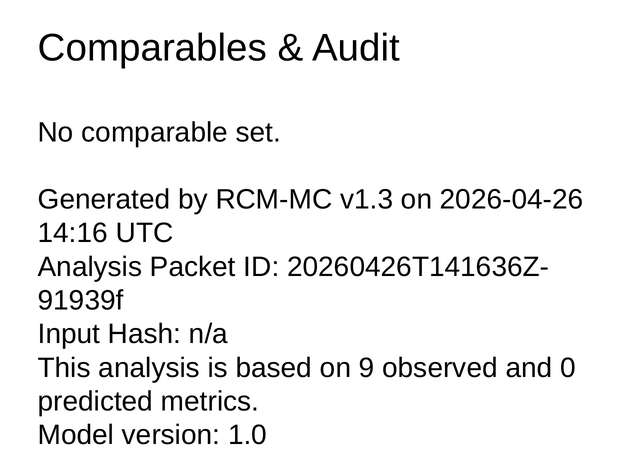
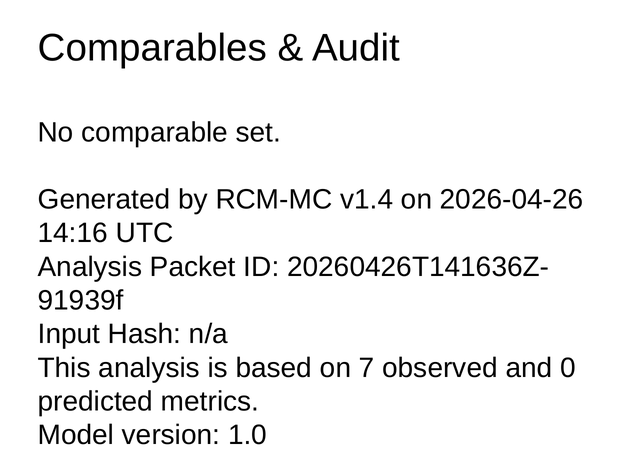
v1.3: v1.3 -> v1.4 (367, 200)
9: 9 -> 7 (367, 368)
